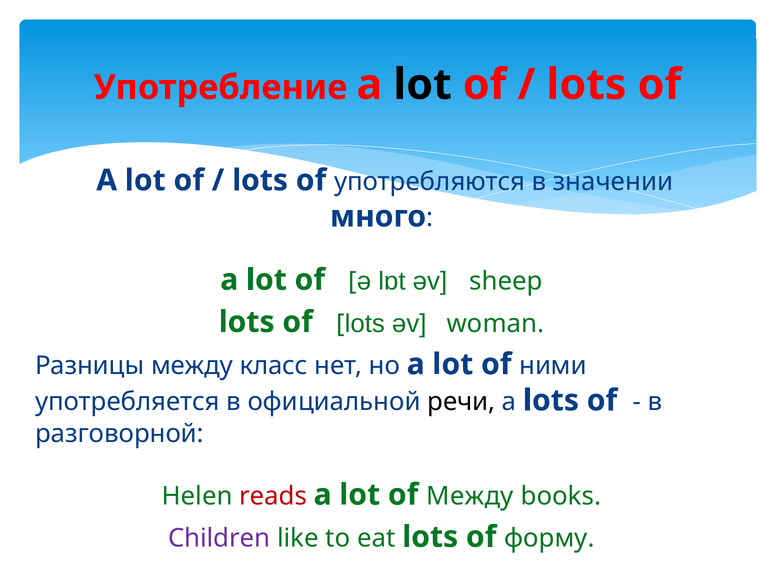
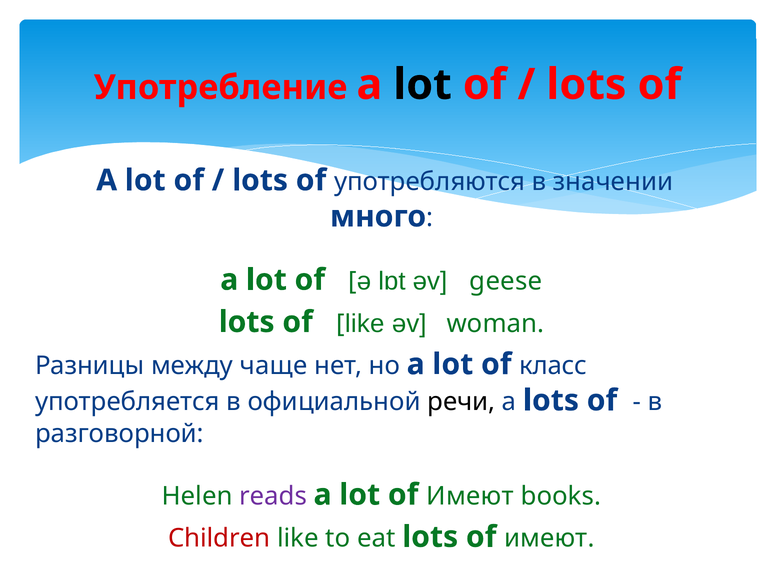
sheep: sheep -> geese (506, 281)
lots: lots -> like (365, 324)
класс: класс -> чаще (274, 366)
ними: ними -> класс (553, 366)
reads colour: red -> purple (273, 496)
lot of Между: Между -> Имеют (470, 496)
Children colour: purple -> red (219, 539)
lots of форму: форму -> имеют (549, 539)
